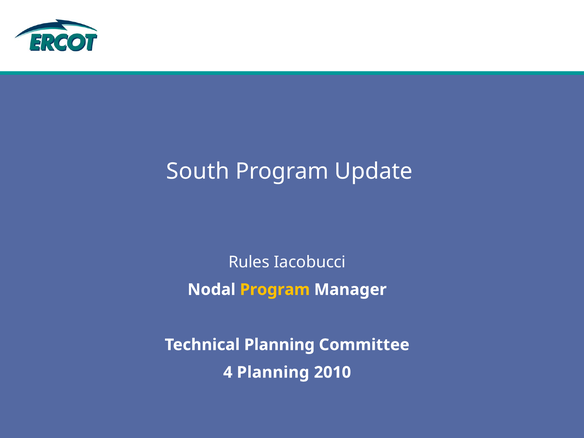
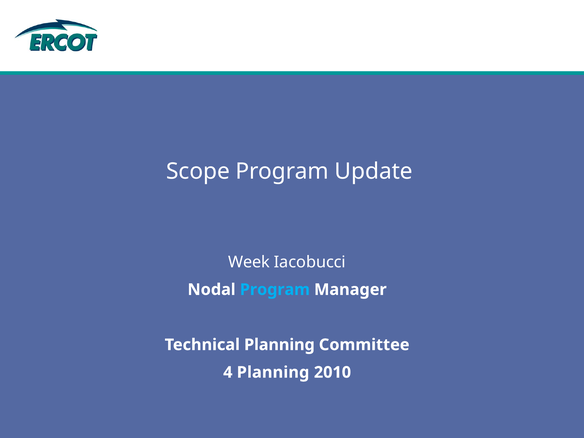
South: South -> Scope (198, 171)
Rules: Rules -> Week (249, 262)
Program colour: yellow -> light blue (275, 290)
